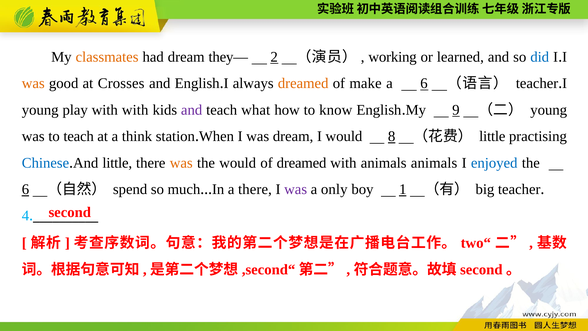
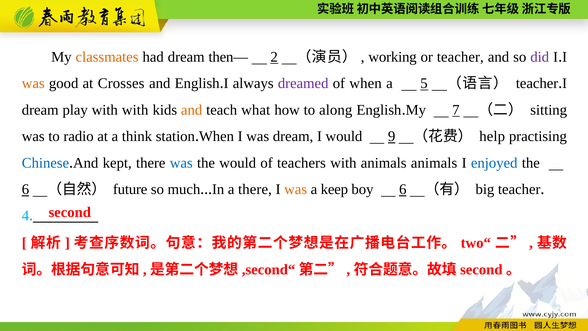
they—: they— -> then— (228, 57)
or learned: learned -> teacher (460, 57)
did colour: blue -> purple (540, 57)
dreamed colour: orange -> purple (303, 83)
of make: make -> when (366, 83)
a 6: 6 -> 5 (424, 83)
young: young -> dream (40, 110)
and colour: purple -> orange (192, 110)
know: know -> along (336, 110)
9: 9 -> 7 (456, 110)
young: young -> sitting (549, 110)
to teach: teach -> radio (79, 136)
8: 8 -> 9 (392, 136)
little: little -> help (492, 136)
And little: little -> kept (117, 163)
was colour: orange -> blue (181, 163)
of dreamed: dreamed -> teachers (301, 163)
spend: spend -> future (130, 189)
was colour: purple -> orange (296, 189)
only: only -> keep (334, 189)
boy 1: 1 -> 6 (403, 189)
